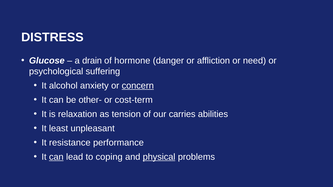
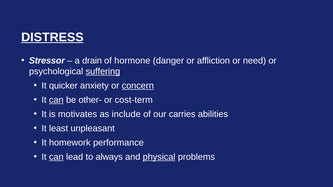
DISTRESS underline: none -> present (52, 37)
Glucose: Glucose -> Stressor (47, 61)
suffering underline: none -> present (103, 72)
alcohol: alcohol -> quicker (63, 86)
can underline: none -> present (56, 100)
relaxation: relaxation -> motivates (78, 114)
tension: tension -> include (126, 114)
resistance: resistance -> homework (70, 143)
coping: coping -> always (109, 157)
